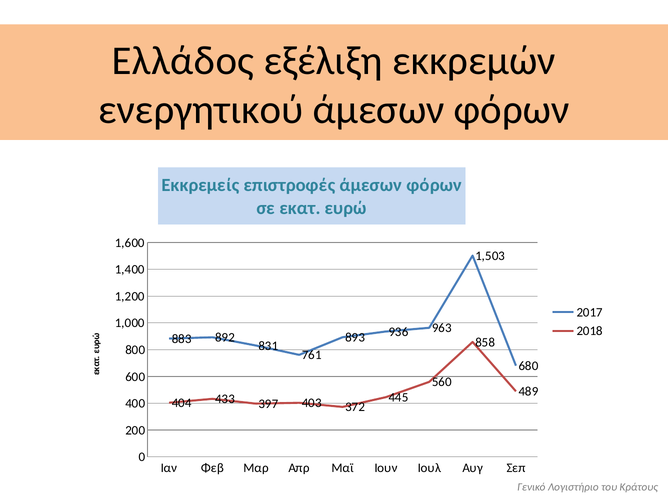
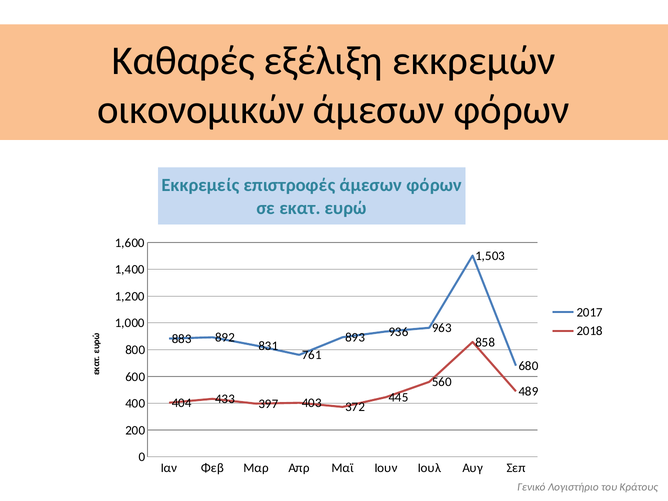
Ελλάδος: Ελλάδος -> Καθαρές (183, 61)
ενεργητικού: ενεργητικού -> οικονομικών (201, 110)
